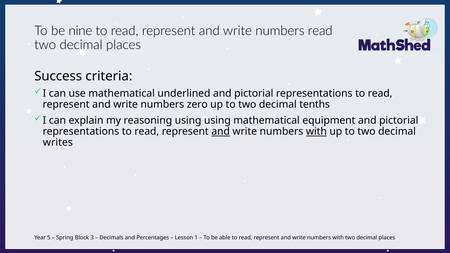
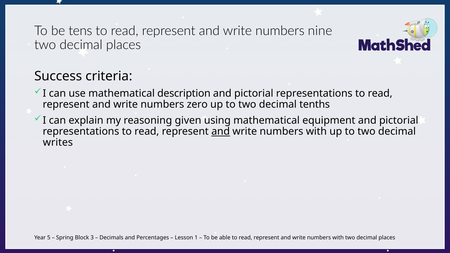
nine: nine -> tens (80, 31)
numbers read: read -> nine (320, 31)
underlined: underlined -> description (184, 93)
reasoning using: using -> given (188, 120)
with underline: present -> none (316, 132)
